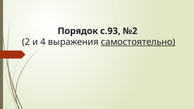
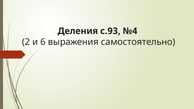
Порядок: Порядок -> Деления (78, 31)
№2: №2 -> №4 (130, 31)
4: 4 -> 6 (43, 42)
самостоятельно underline: present -> none (138, 42)
